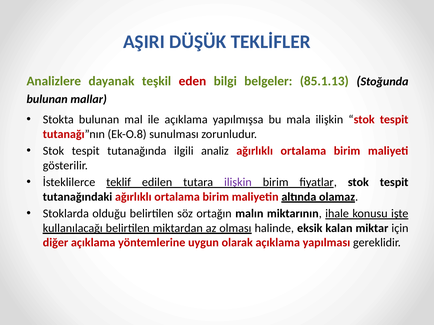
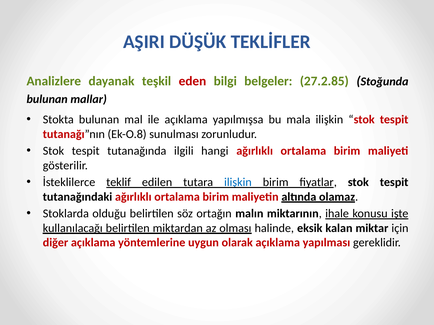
85.1.13: 85.1.13 -> 27.2.85 (324, 81)
analiz: analiz -> hangi (215, 151)
ilişkin colour: purple -> blue (238, 183)
